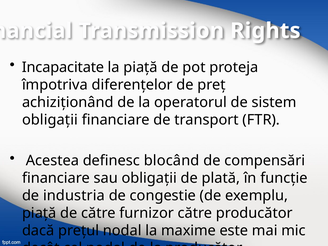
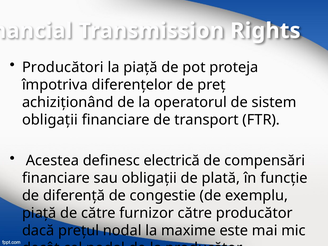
Incapacitate: Incapacitate -> Producători (63, 67)
blocând: blocând -> electrică (172, 161)
industria: industria -> diferenţă (74, 196)
